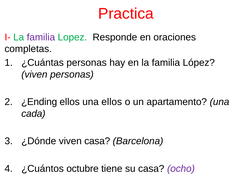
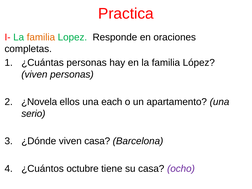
familia colour: purple -> orange (41, 37)
¿Ending: ¿Ending -> ¿Novela (39, 102)
una ellos: ellos -> each (112, 102)
cada: cada -> serio (33, 114)
